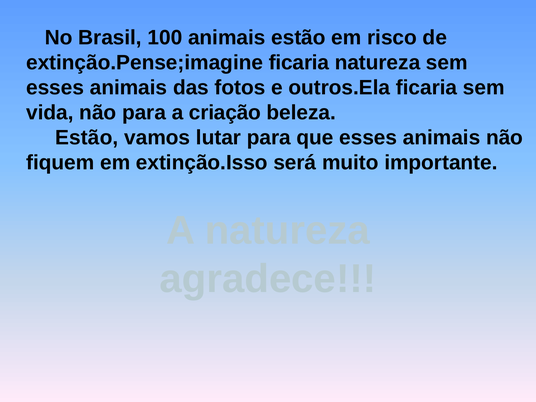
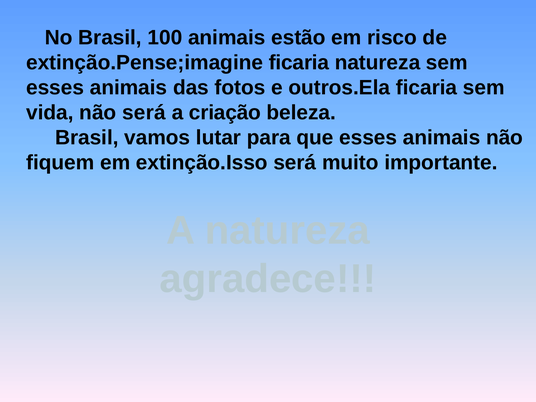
não para: para -> será (144, 113)
Estão: Estão -> Brasil (87, 138)
